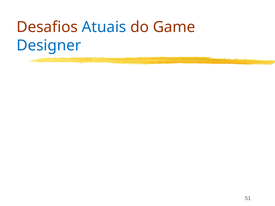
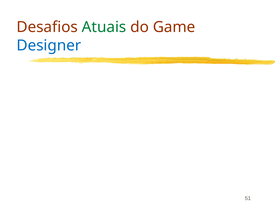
Atuais colour: blue -> green (104, 27)
